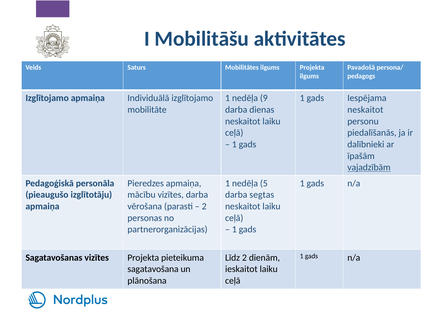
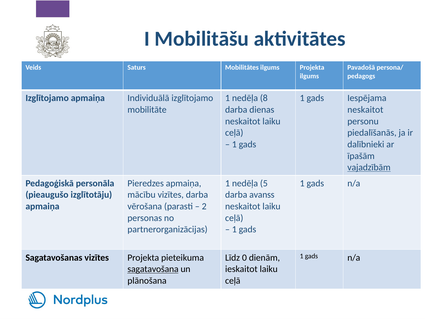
9: 9 -> 8 (264, 98)
segtas: segtas -> avanss (262, 195)
Līdz 2: 2 -> 0 (244, 257)
sagatavošana underline: none -> present (153, 269)
